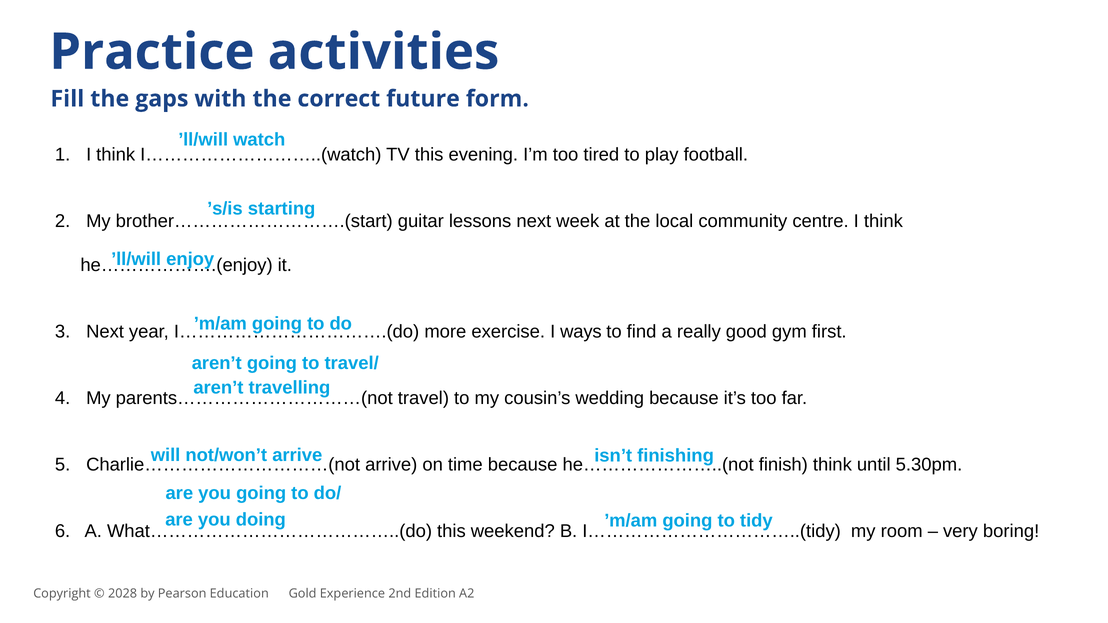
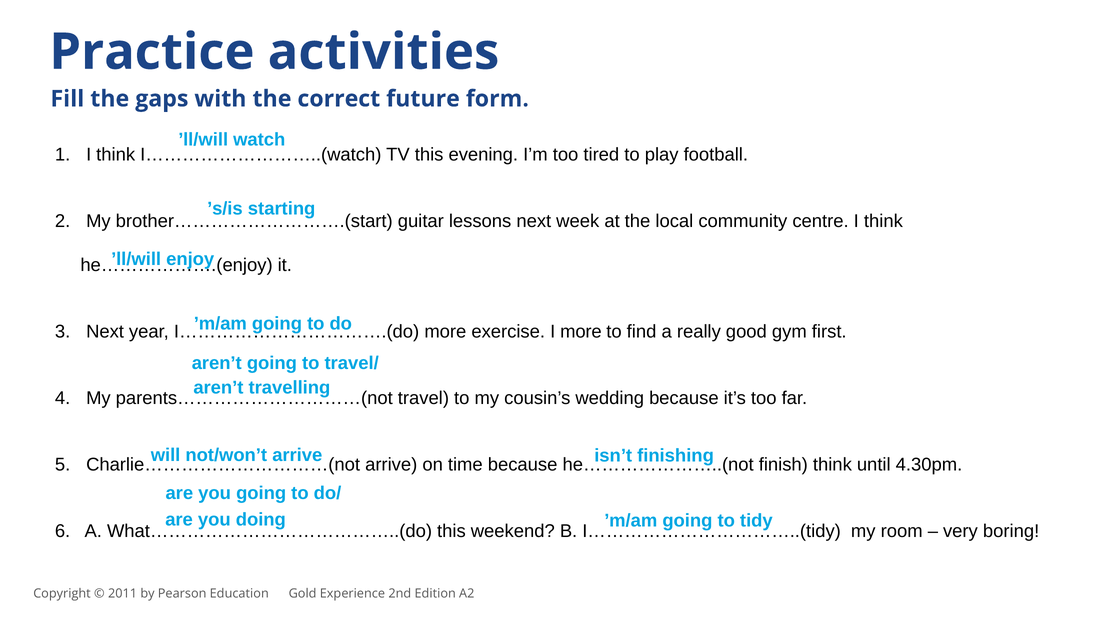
I ways: ways -> more (581, 332)
5.30pm: 5.30pm -> 4.30pm (929, 465)
2028: 2028 -> 2011 (123, 594)
